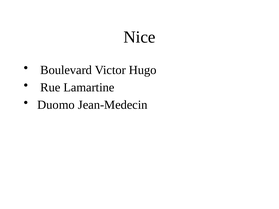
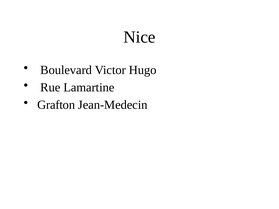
Duomo: Duomo -> Grafton (56, 105)
